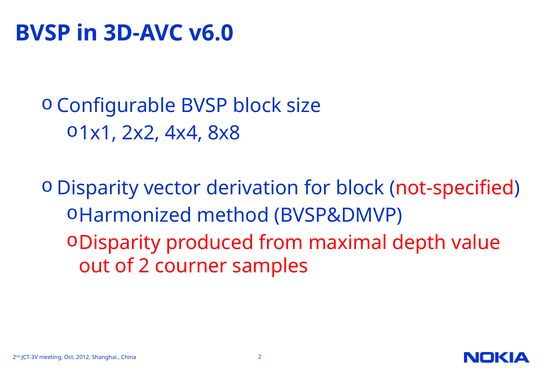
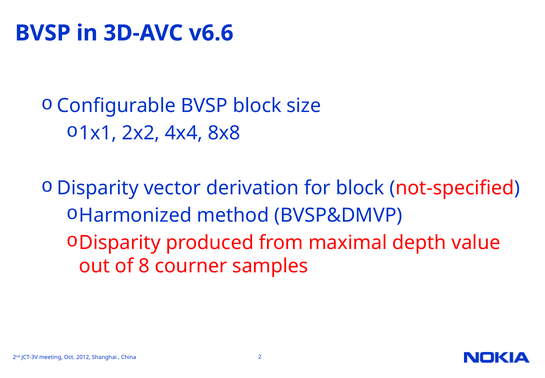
v6.0: v6.0 -> v6.6 (211, 33)
of 2: 2 -> 8 (144, 266)
